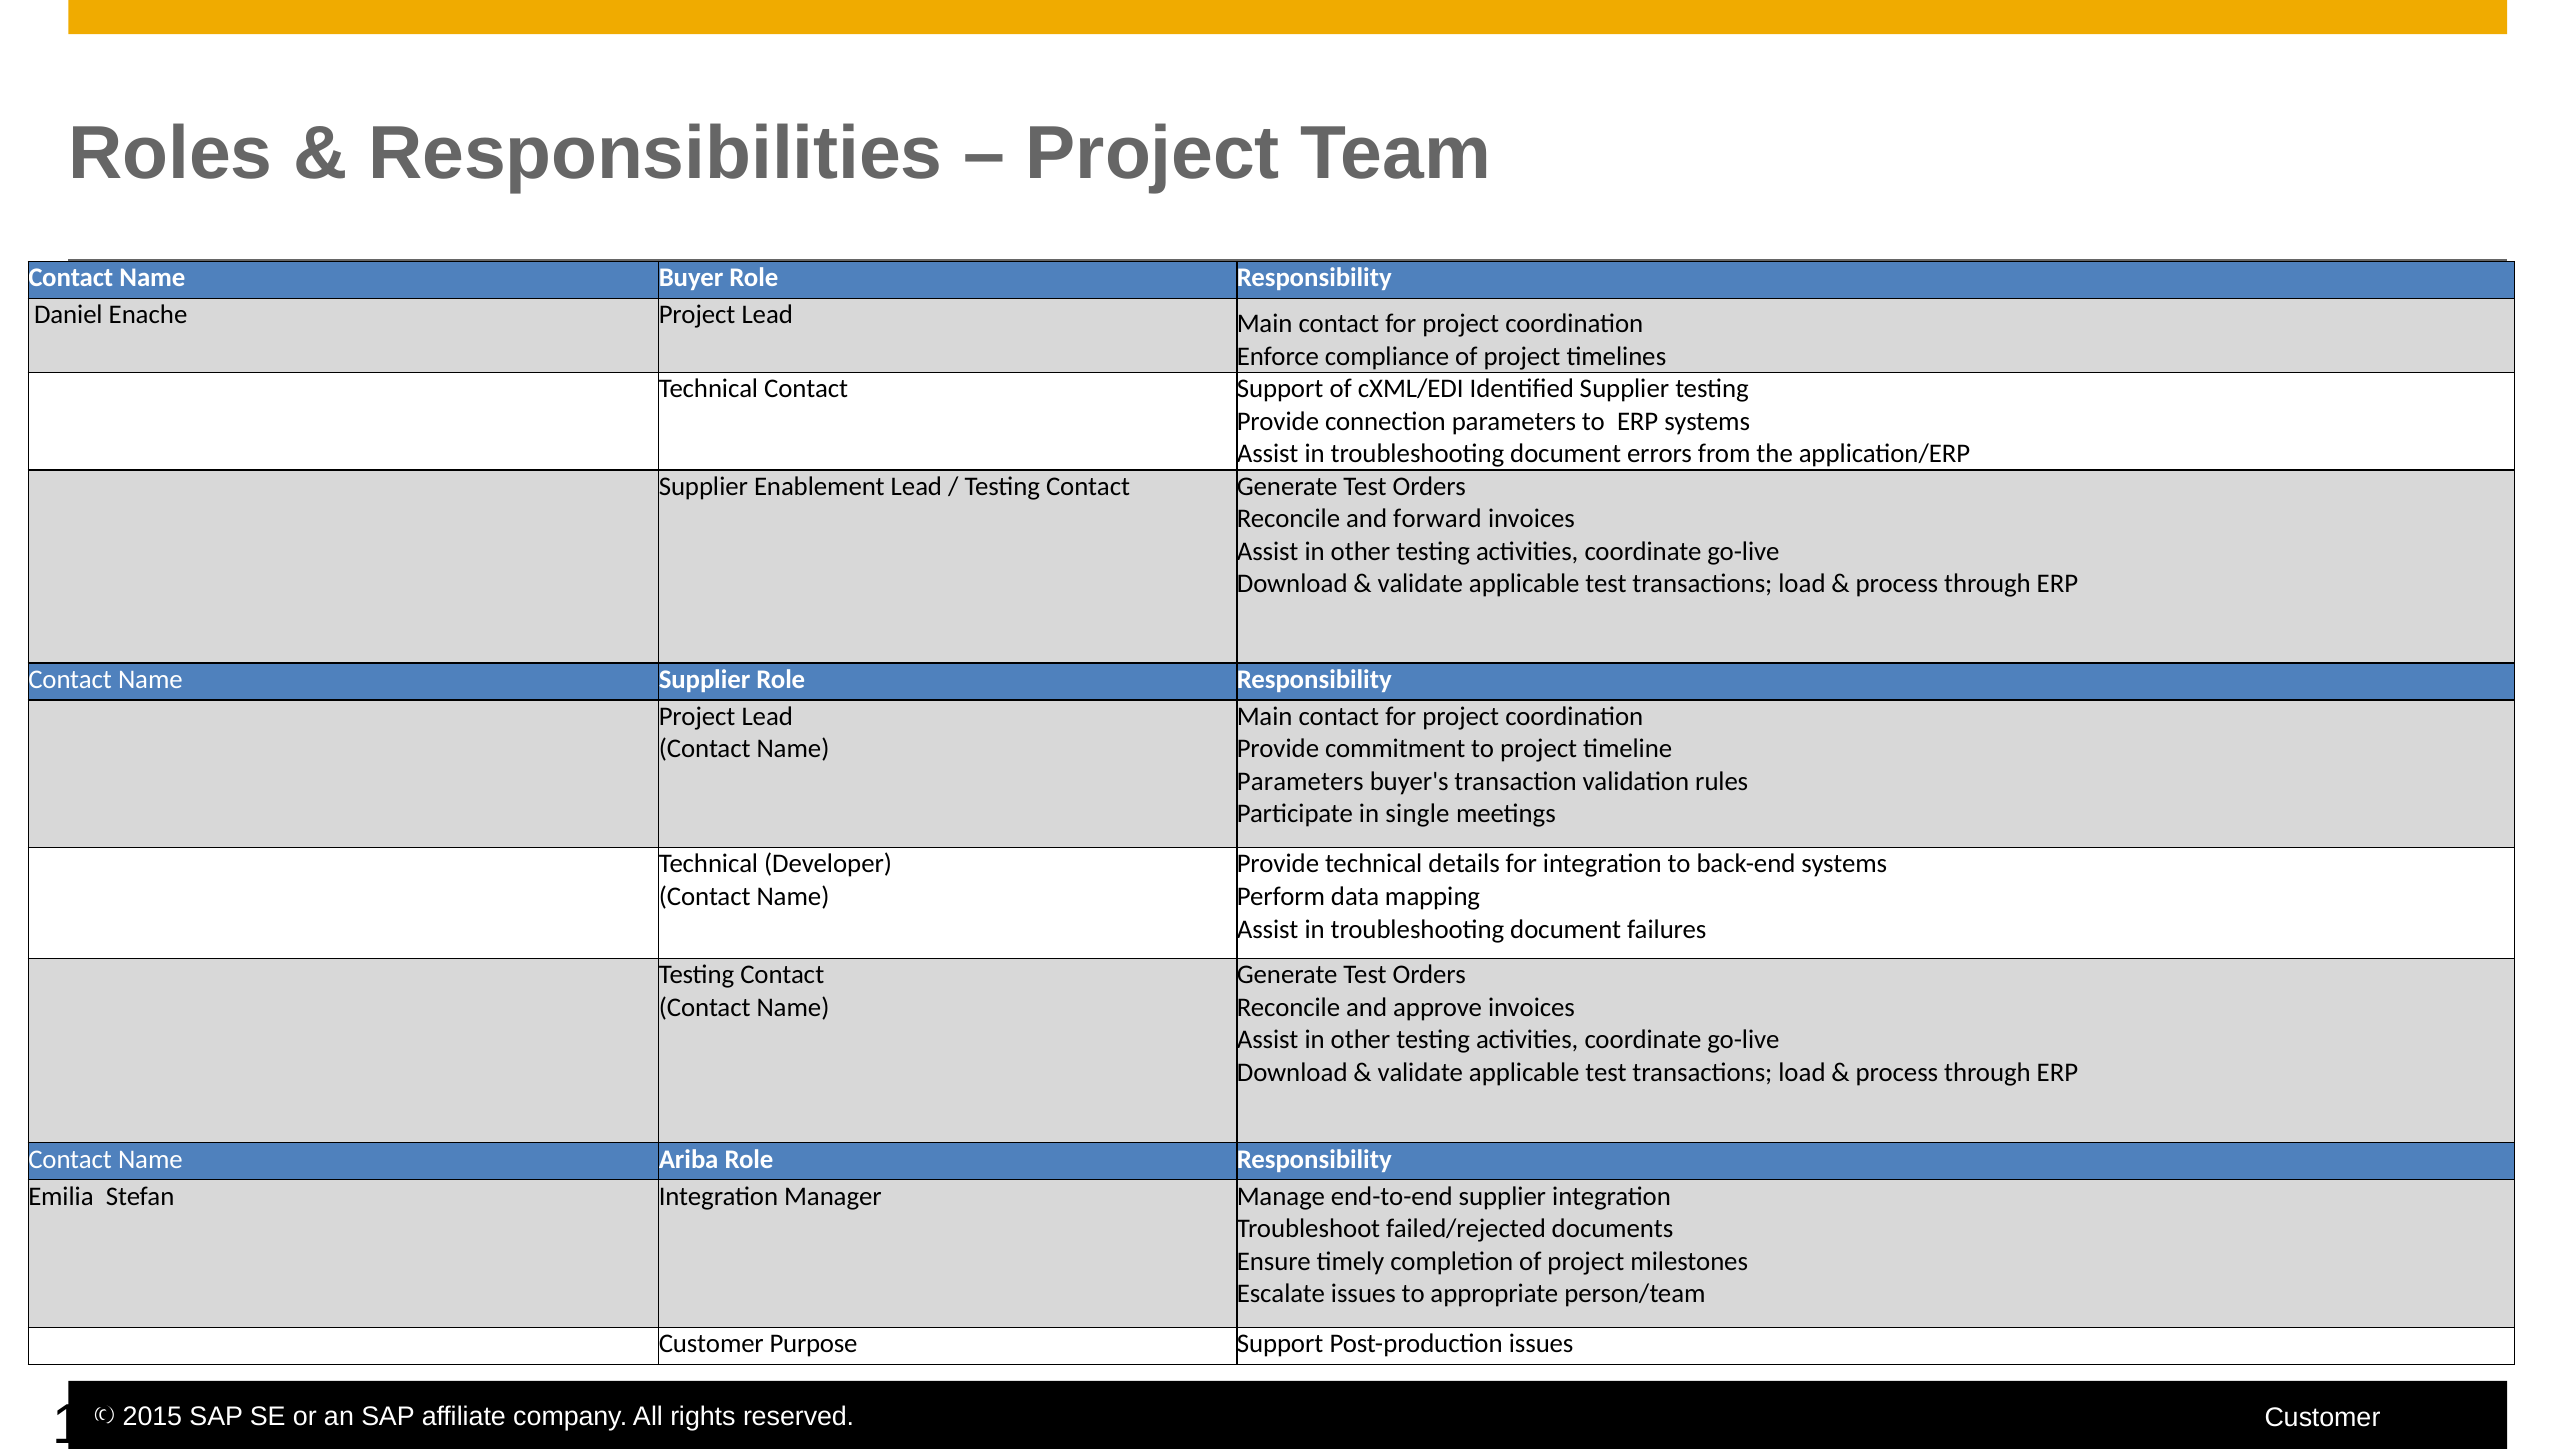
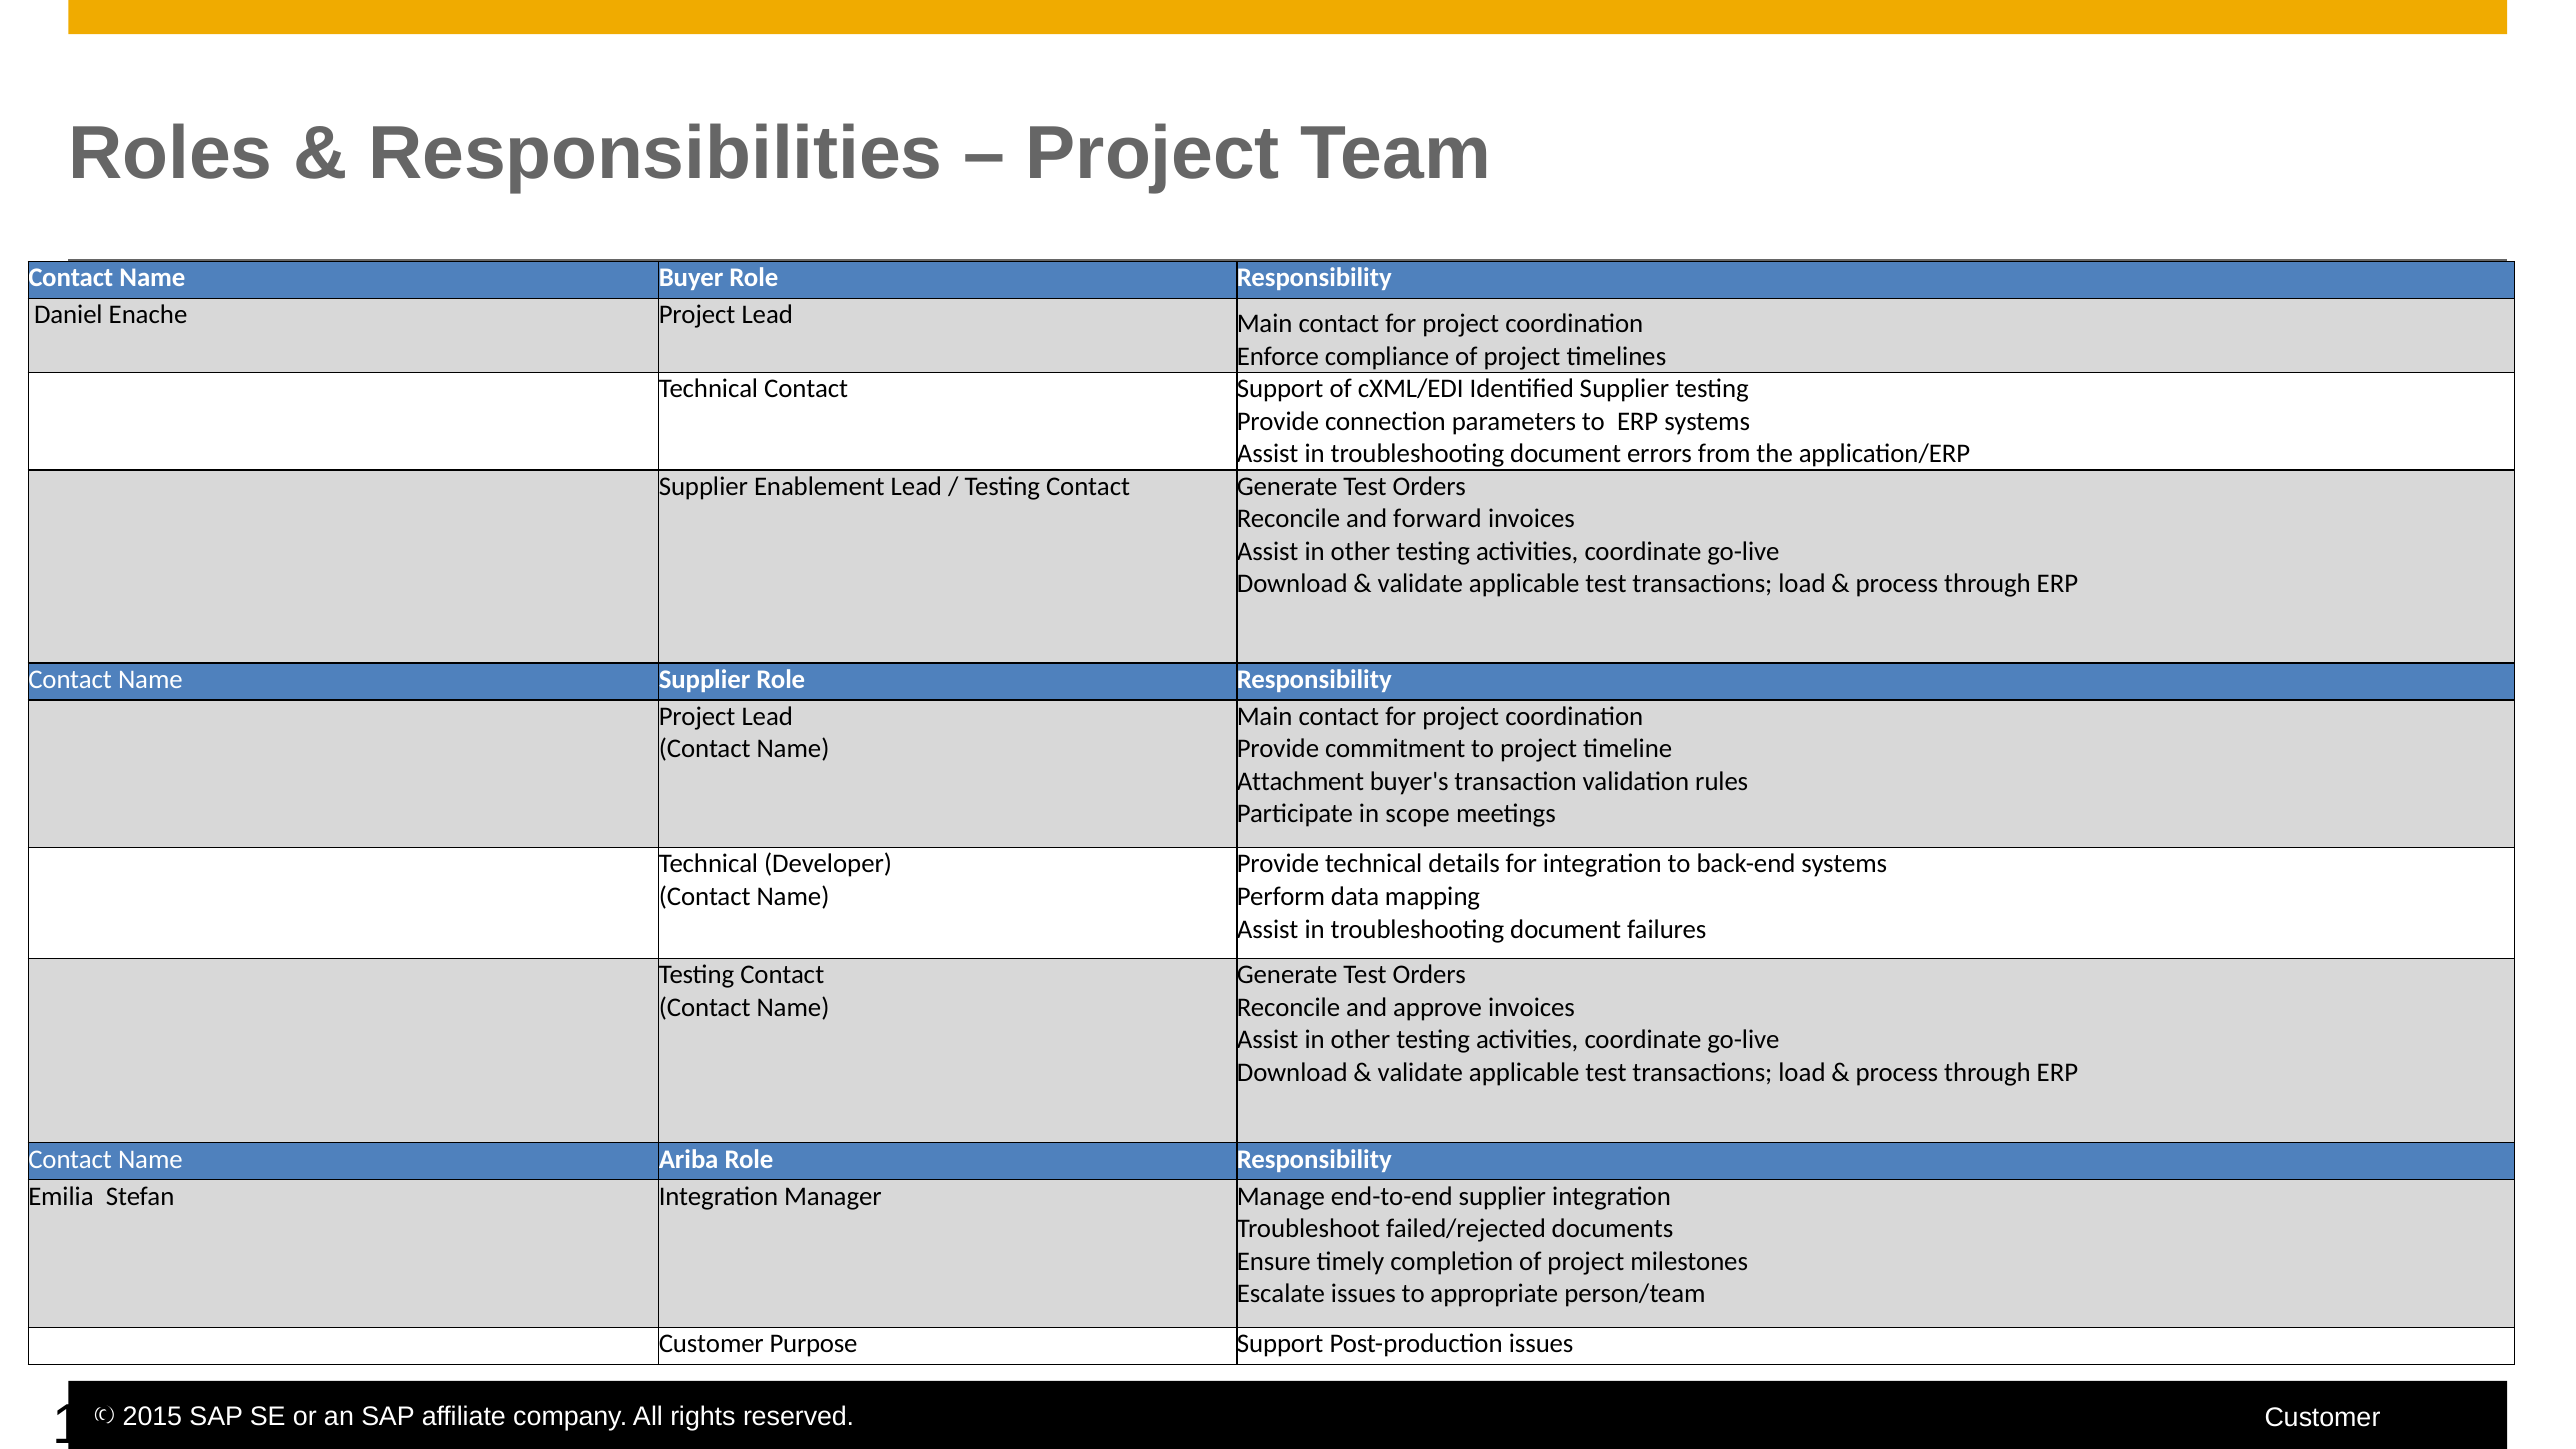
Parameters: Parameters -> Attachment (1300, 782)
single: single -> scope (1418, 814)
